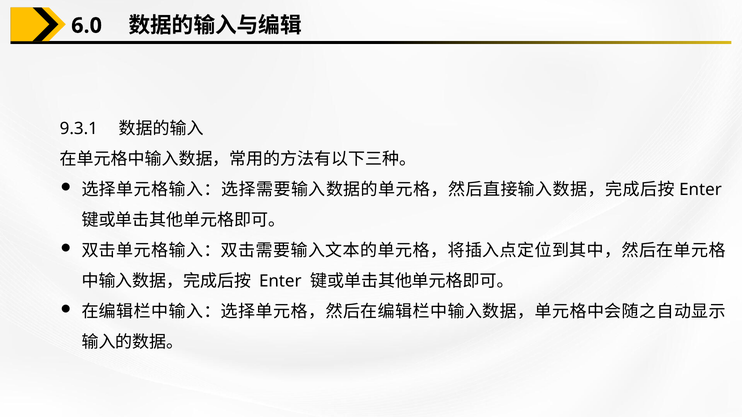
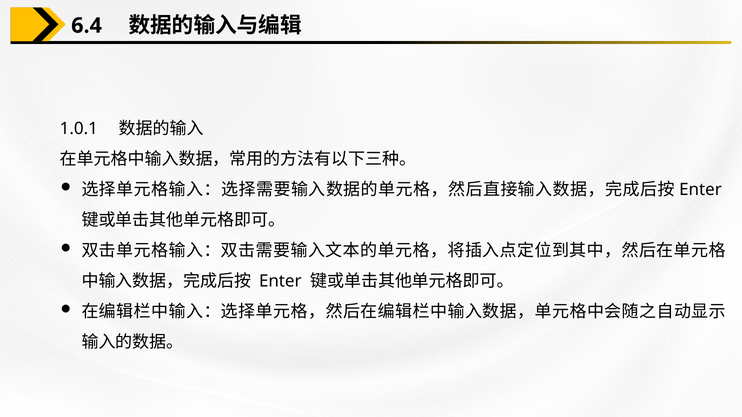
6.0: 6.0 -> 6.4 (87, 26)
9.3.1: 9.3.1 -> 1.0.1 (79, 129)
